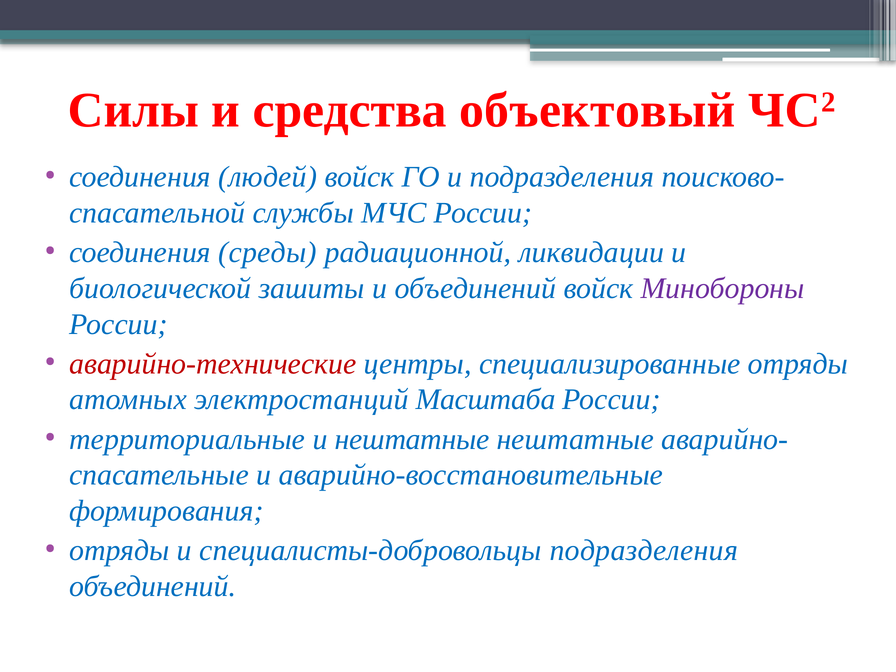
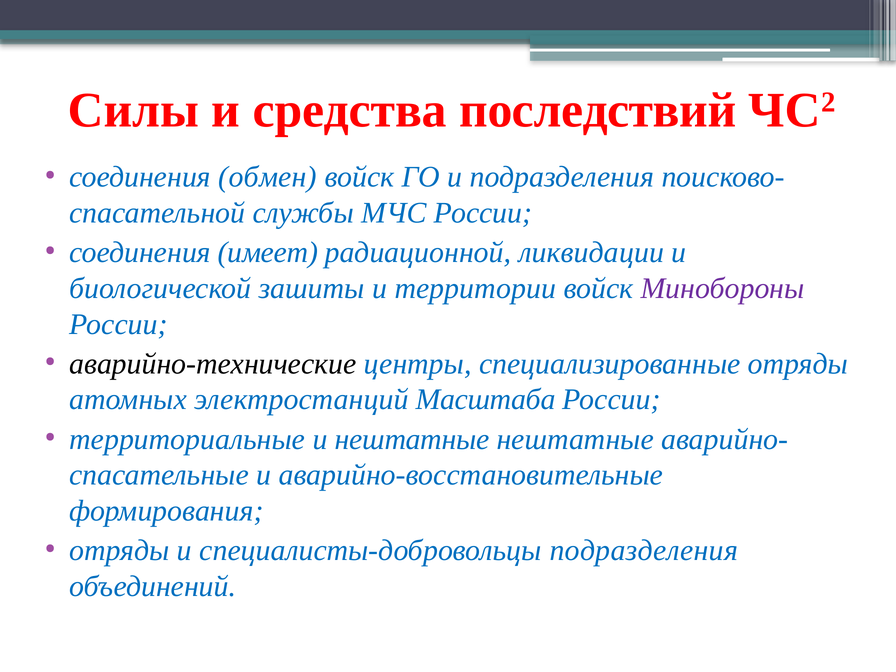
объектовый: объектовый -> последствий (598, 110)
людей: людей -> обмен (268, 177)
среды: среды -> имеет (268, 253)
и объединений: объединений -> территории (475, 288)
аварийно-технические colour: red -> black (213, 364)
